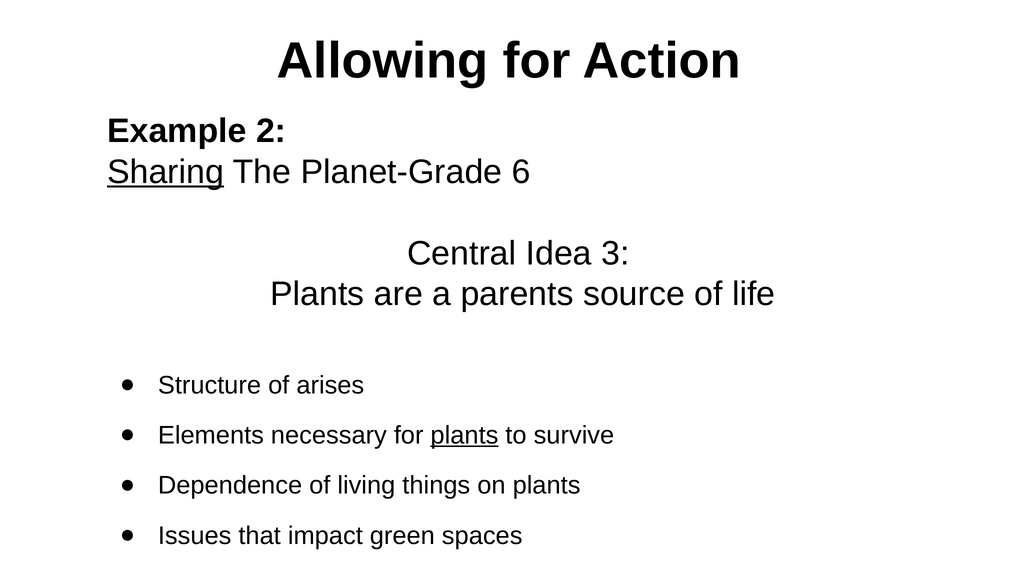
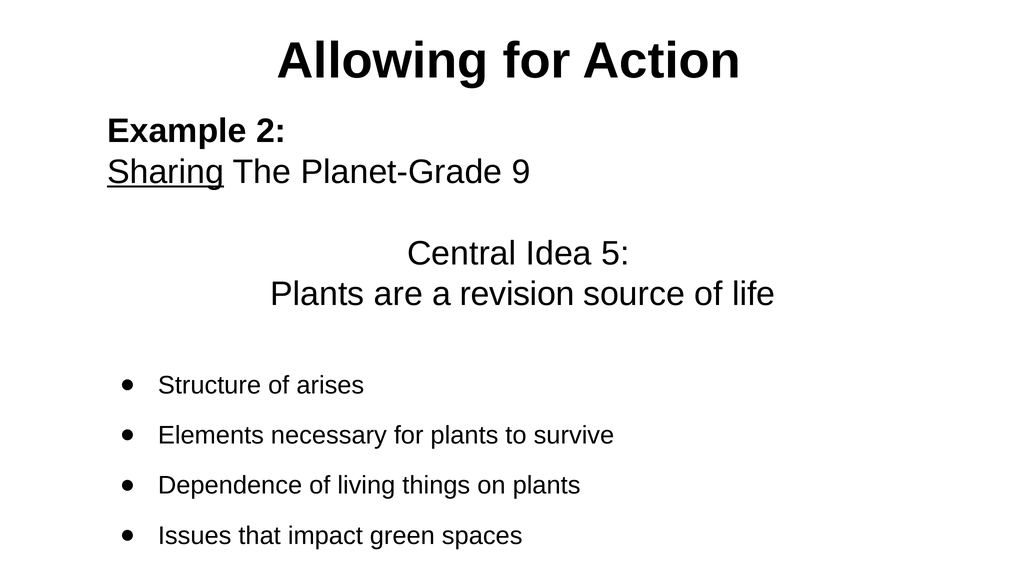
6: 6 -> 9 (521, 172)
3: 3 -> 5 (615, 253)
parents: parents -> revision (517, 294)
plants underline: present -> none (464, 435)
